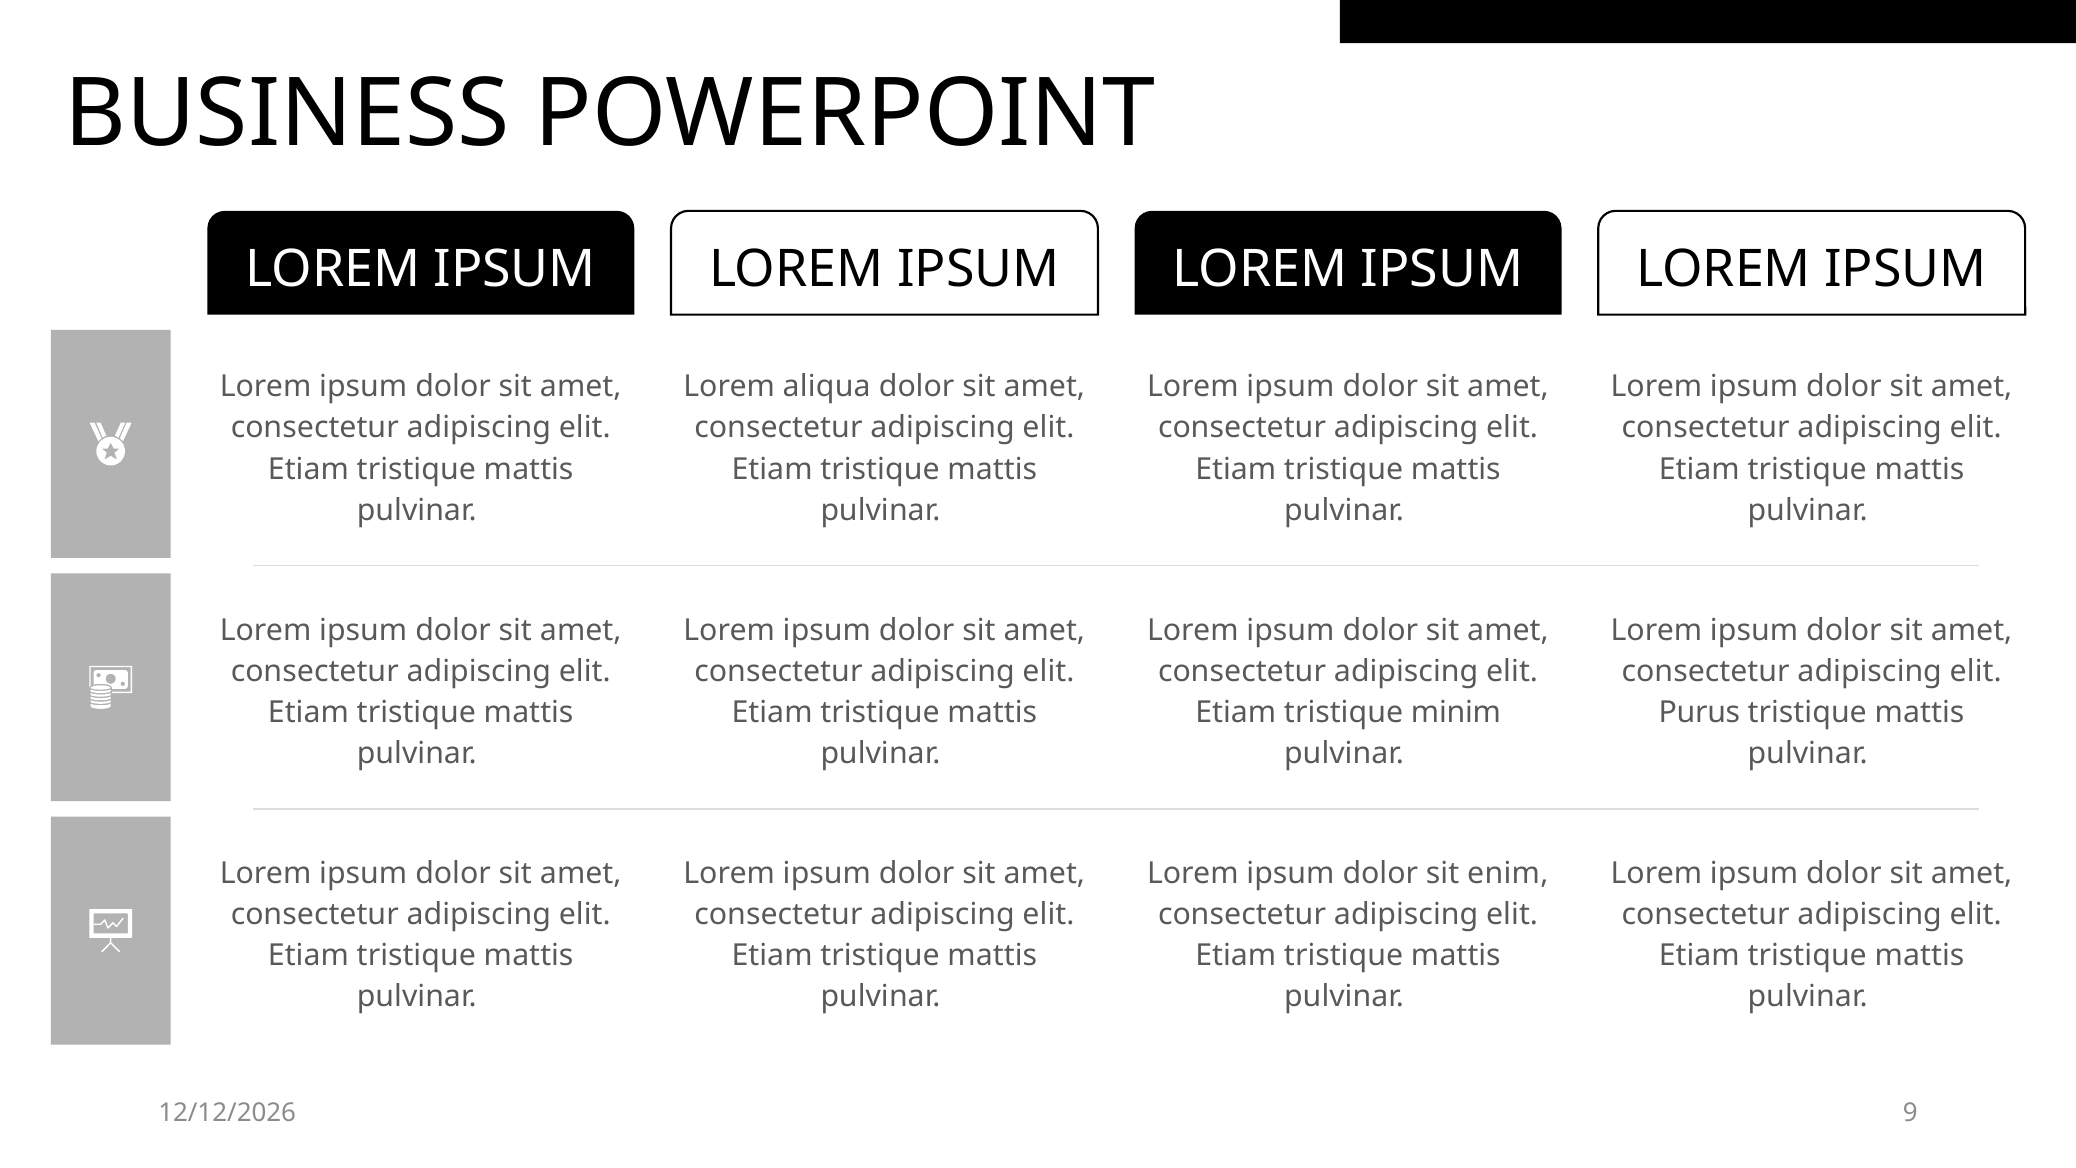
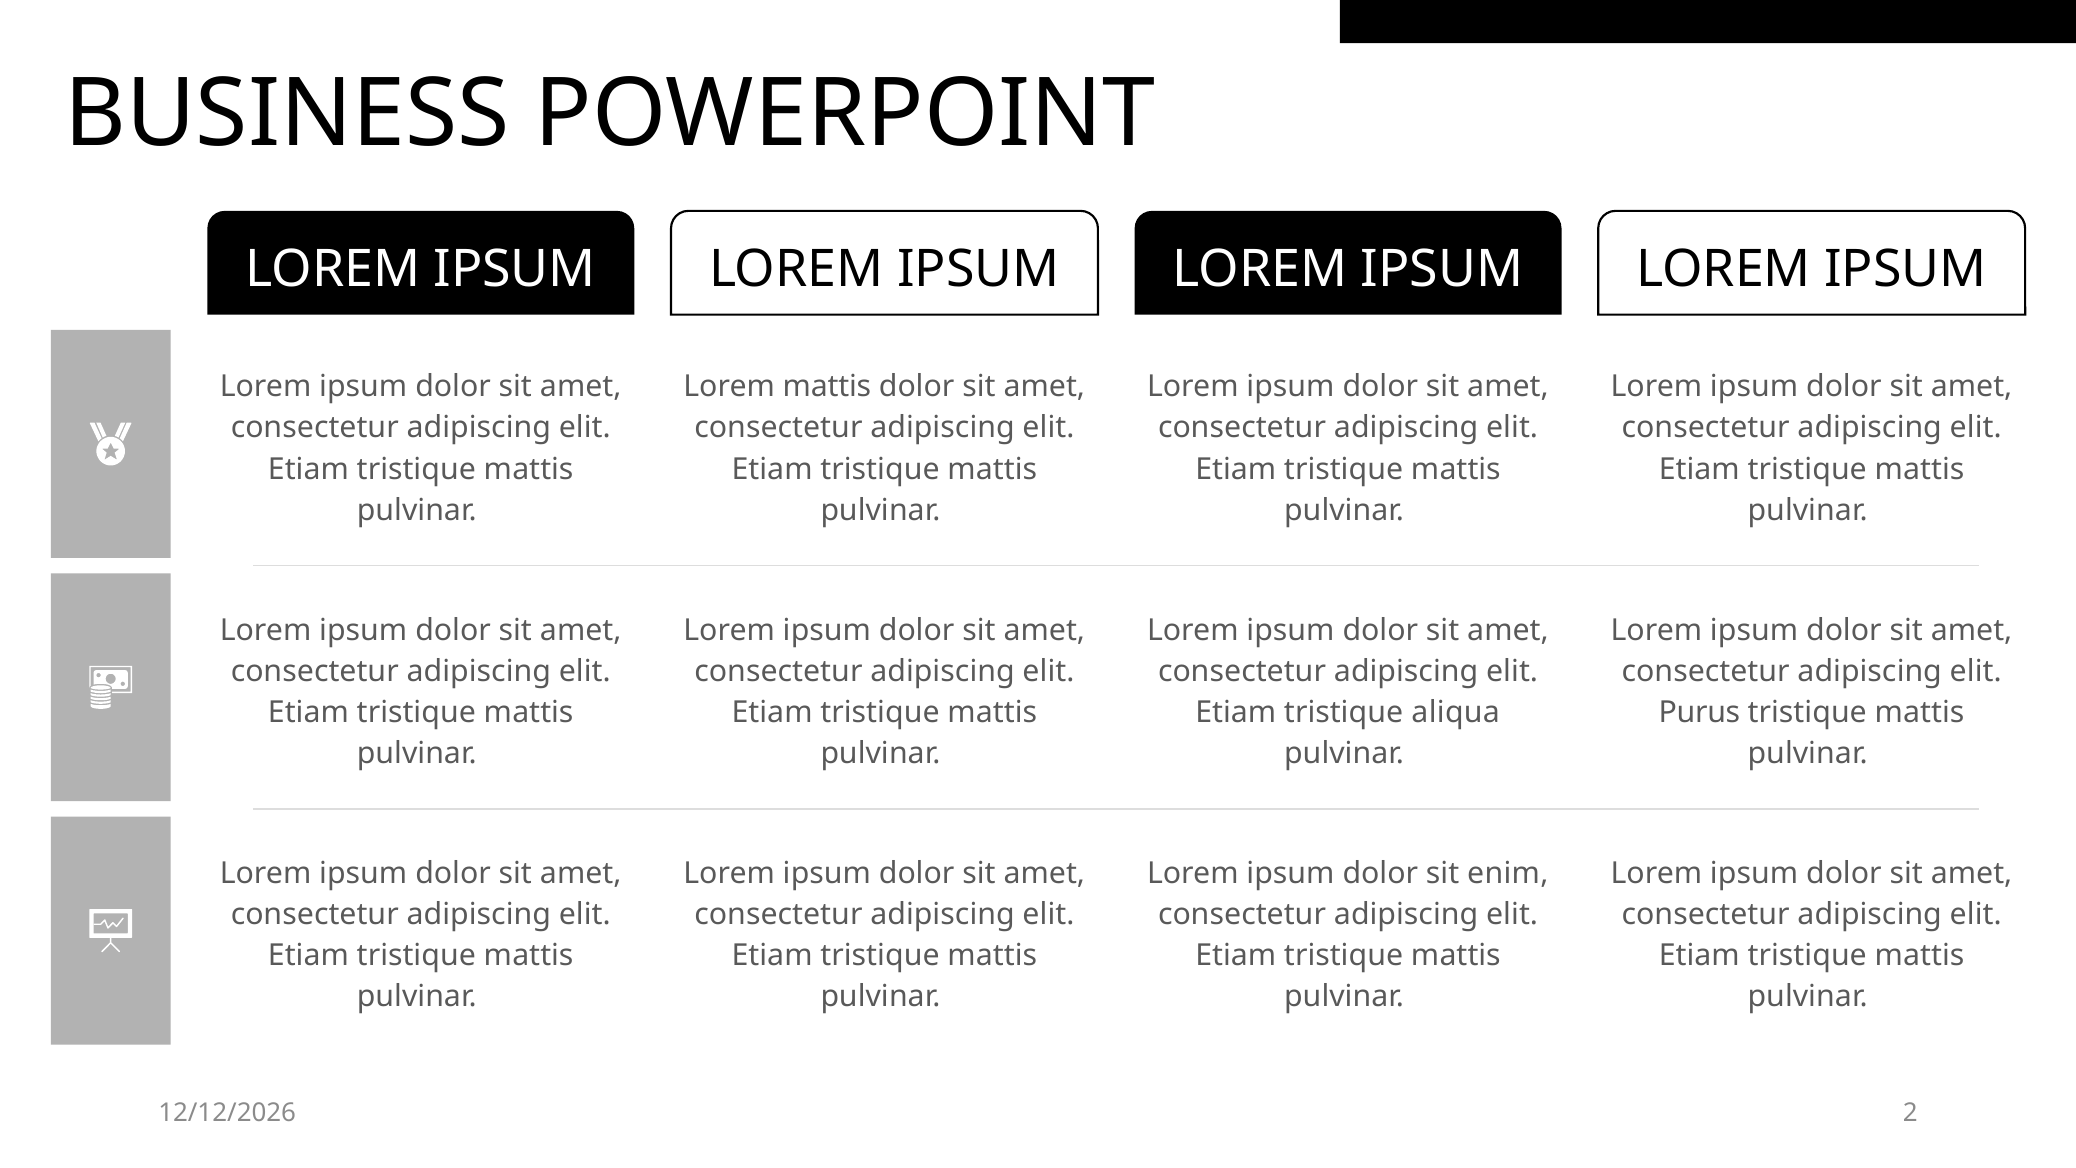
Lorem aliqua: aliqua -> mattis (827, 387)
minim: minim -> aliqua (1456, 712)
9: 9 -> 2 (1910, 1113)
